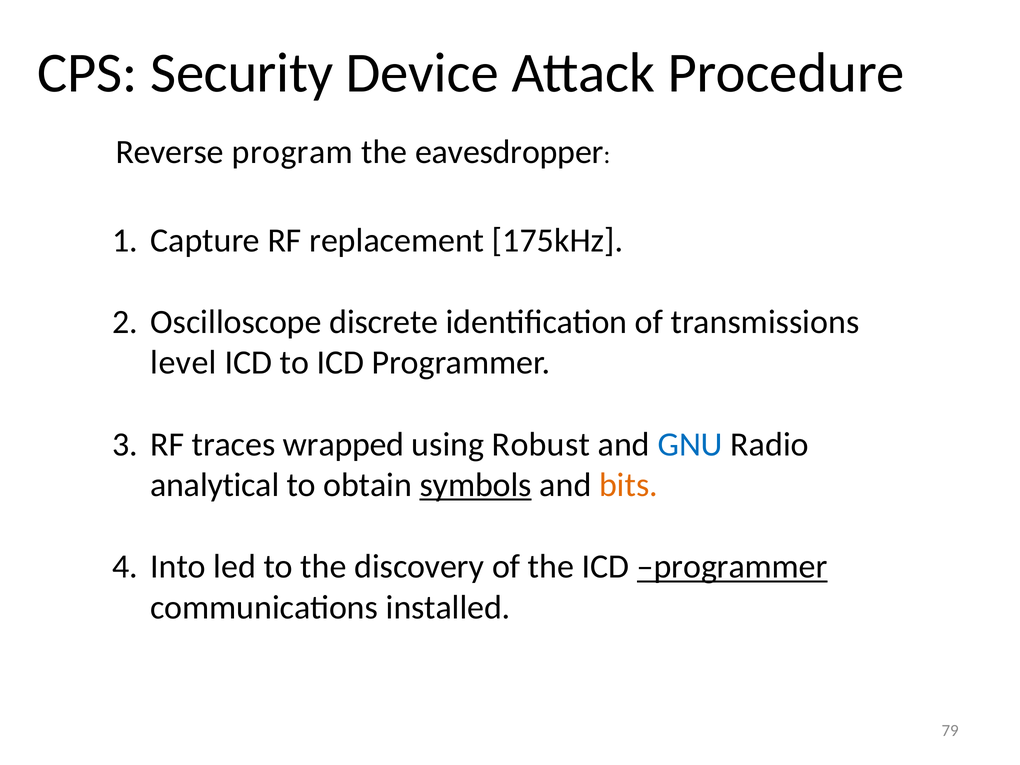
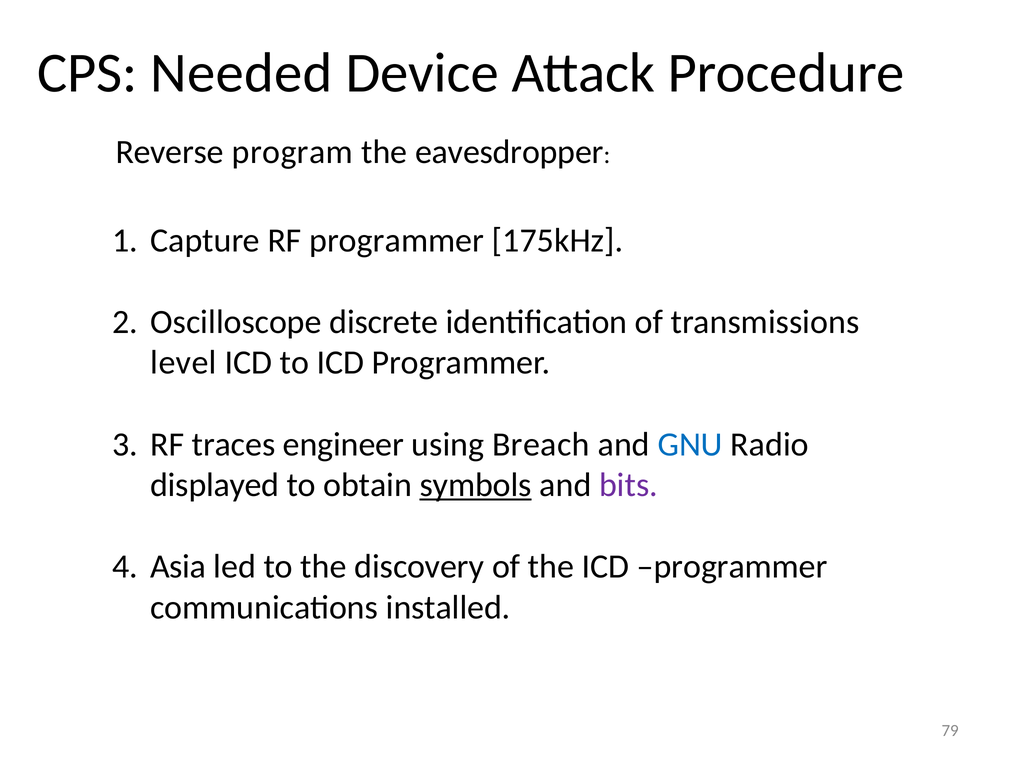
Security: Security -> Needed (242, 73)
RF replacement: replacement -> programmer (397, 240)
wrapped: wrapped -> engineer (343, 444)
Robust: Robust -> Breach (541, 444)
analytical: analytical -> displayed (215, 485)
bits colour: orange -> purple (628, 485)
Into: Into -> Asia (178, 567)
programmer underline: present -> none (732, 567)
